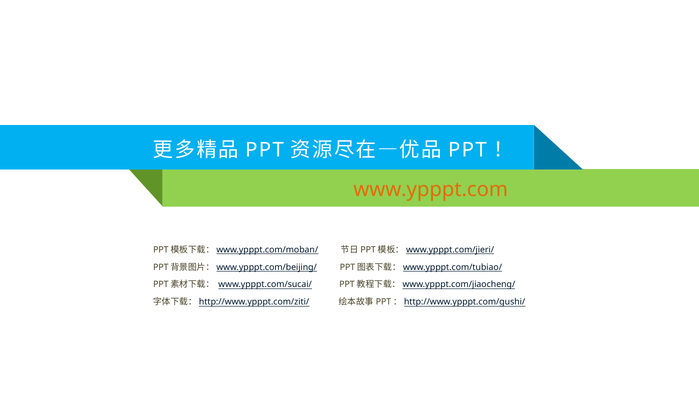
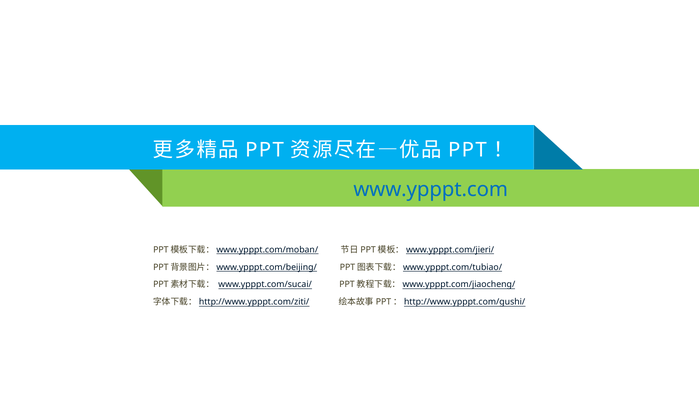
www.ypppt.com colour: orange -> blue (431, 189)
